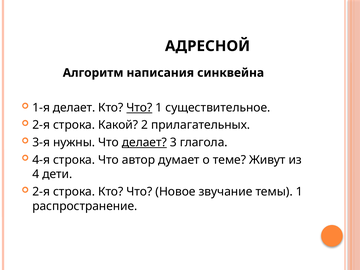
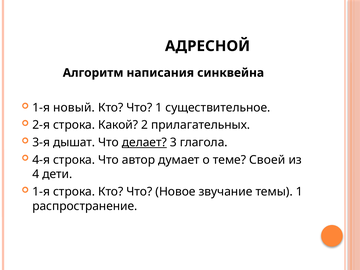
1-я делает: делает -> новый (74, 108)
Что underline: present -> none (139, 108)
нужны: нужны -> дышат (74, 142)
Живут: Живут -> Своей (267, 160)
2-я: 2-я -> 1-я (41, 192)
